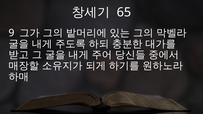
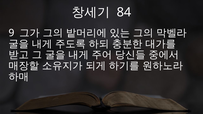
65: 65 -> 84 (124, 12)
